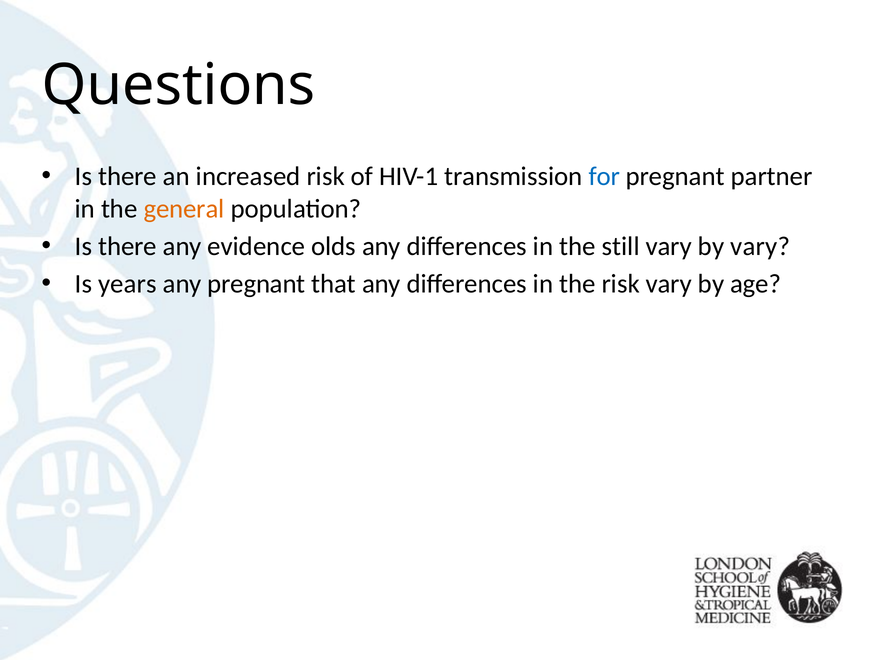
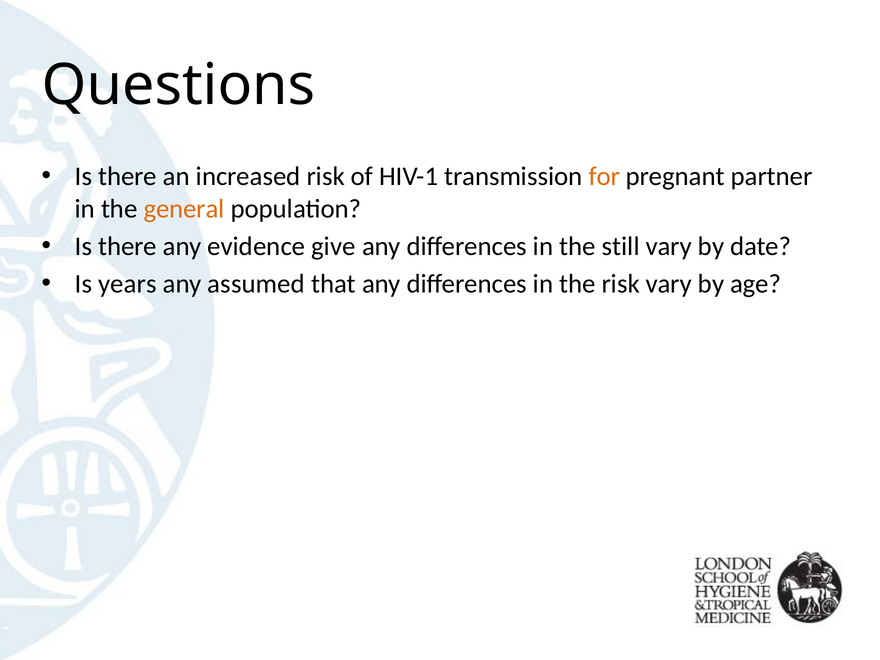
for colour: blue -> orange (604, 176)
olds: olds -> give (333, 246)
by vary: vary -> date (761, 246)
any pregnant: pregnant -> assumed (256, 284)
